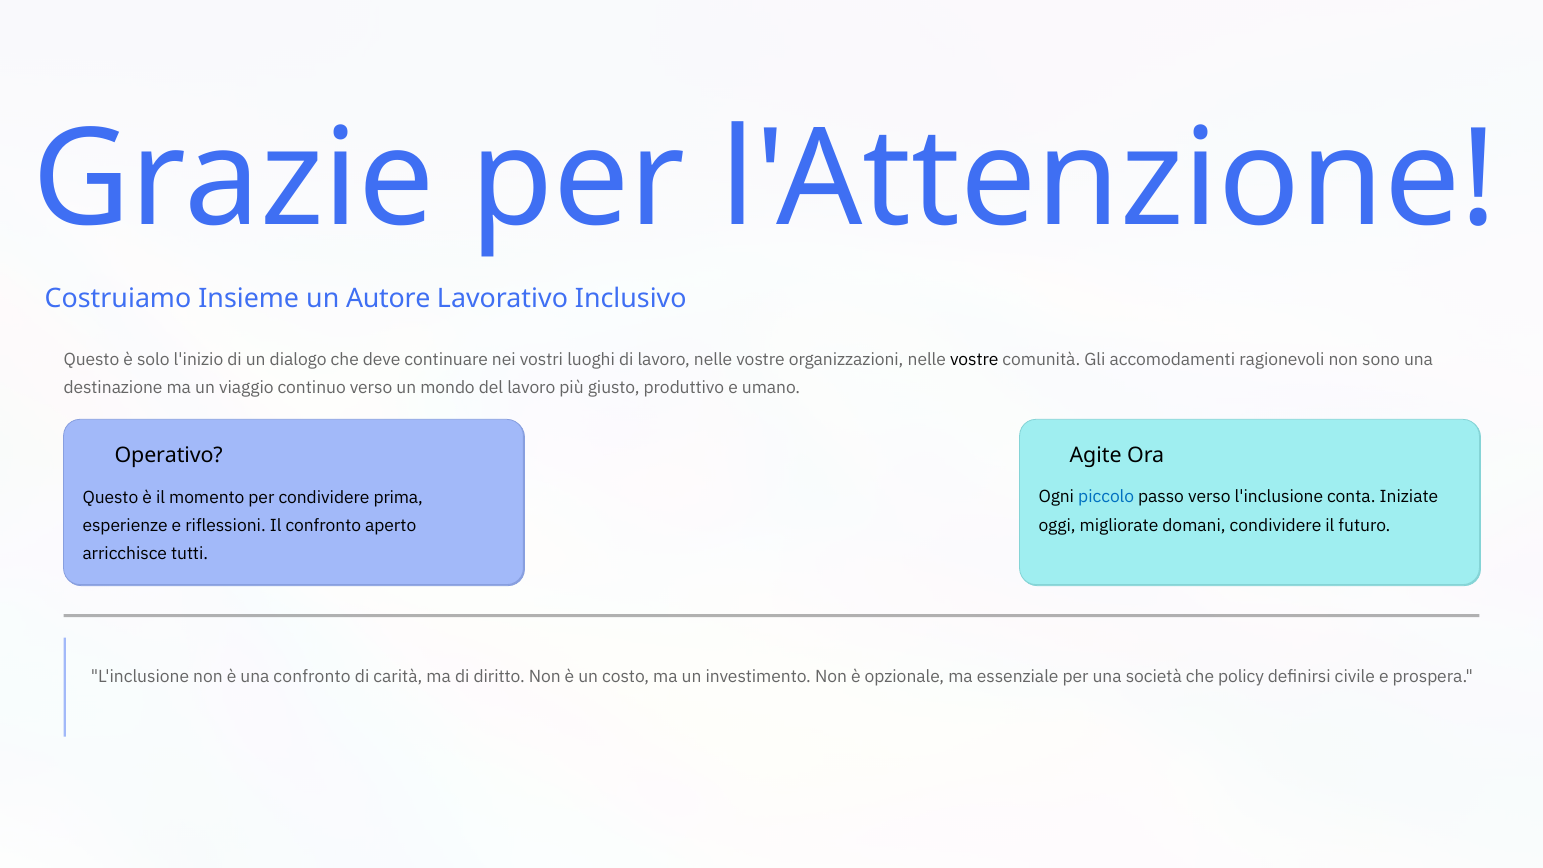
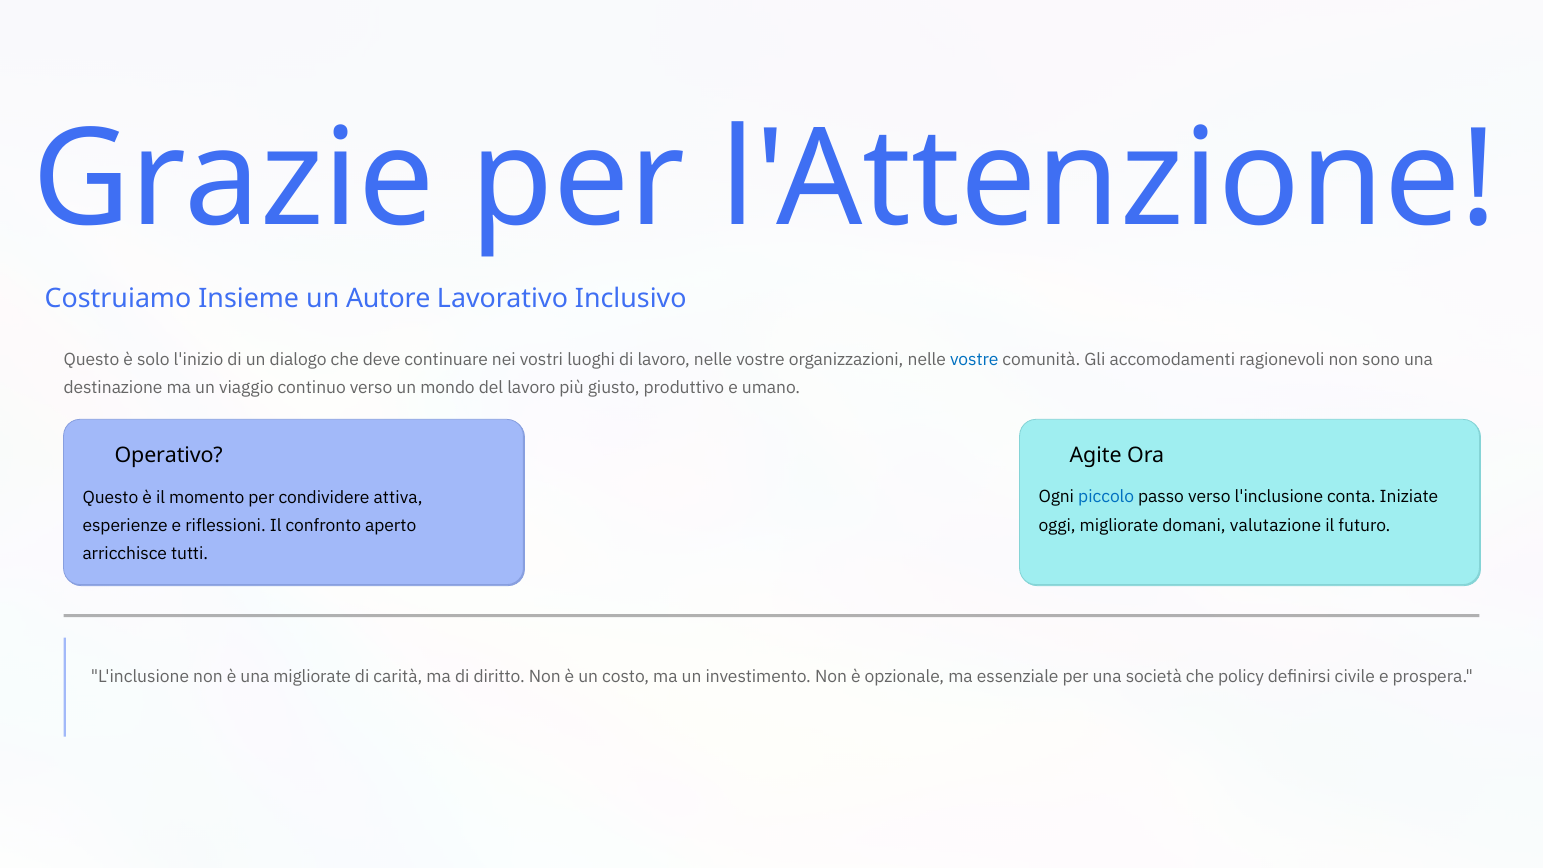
vostre colour: black -> blue (974, 360)
prima: prima -> attiva (398, 497)
domani condividere: condividere -> valutazione (1275, 525)
una confronto: confronto -> migliorate (312, 677)
